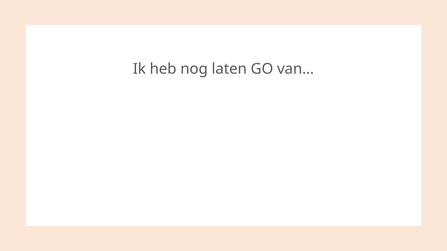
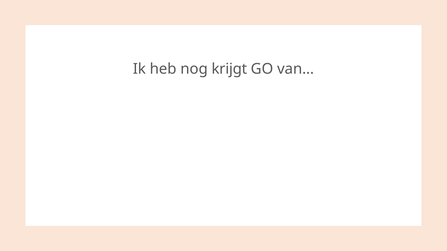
laten: laten -> krijgt (229, 69)
